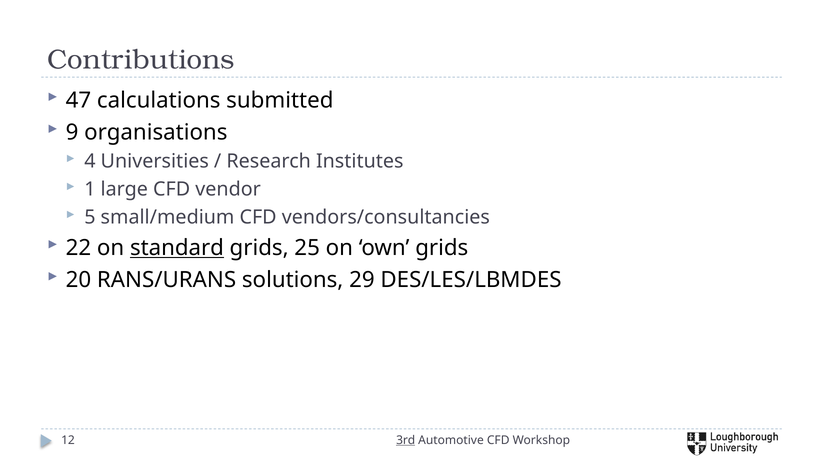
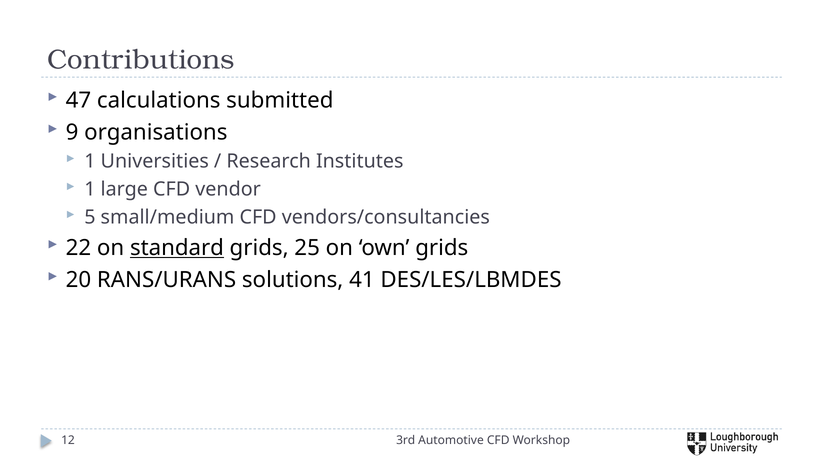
4: 4 -> 1 (90, 161)
29: 29 -> 41 (362, 280)
3rd underline: present -> none (406, 440)
